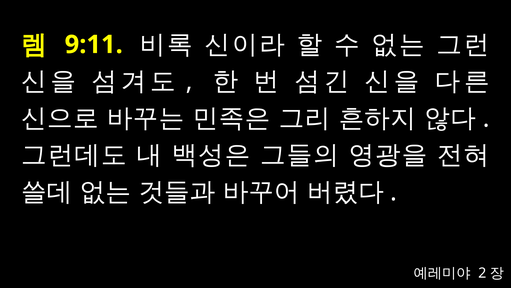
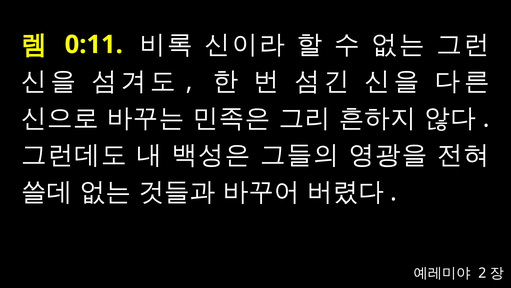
9:11: 9:11 -> 0:11 (94, 45)
